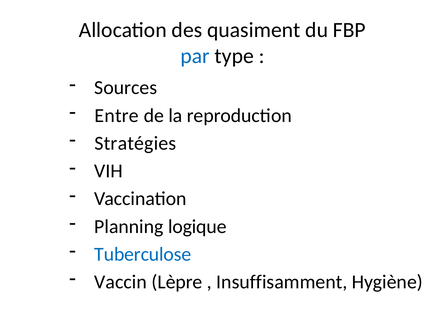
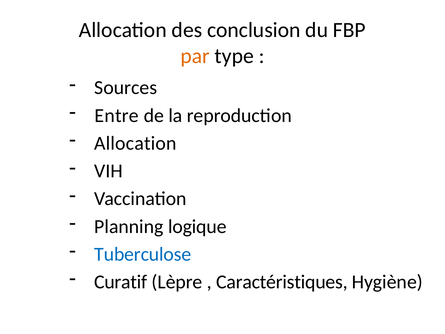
quasiment: quasiment -> conclusion (254, 30)
par colour: blue -> orange (195, 56)
Stratégies: Stratégies -> Allocation (135, 143)
Vaccin: Vaccin -> Curatif (121, 282)
Insuffisamment: Insuffisamment -> Caractéristiques (282, 282)
